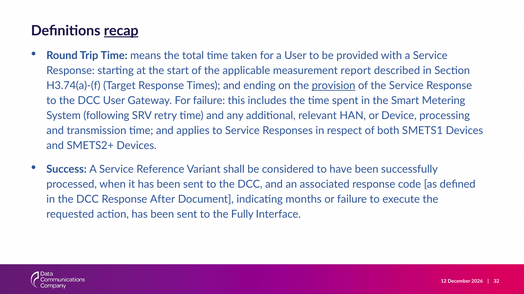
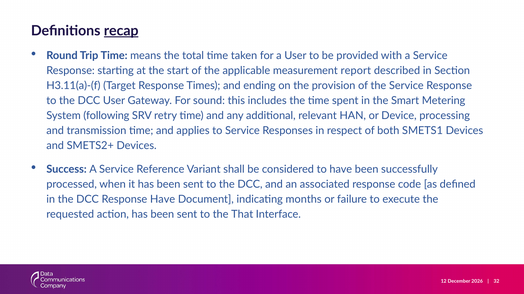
H3.74(a)-(f: H3.74(a)-(f -> H3.11(a)-(f (73, 86)
provision underline: present -> none (334, 86)
For failure: failure -> sound (209, 101)
Response After: After -> Have (163, 199)
Fully: Fully -> That (242, 214)
